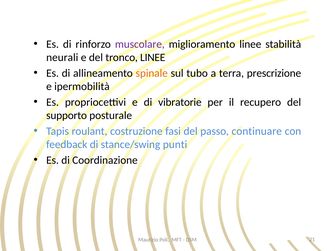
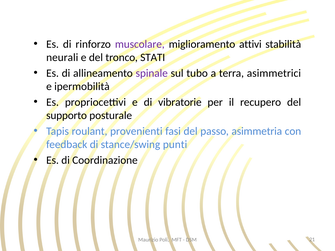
miglioramento linee: linee -> attivi (250, 44)
tronco LINEE: LINEE -> STATI (153, 58)
spinale colour: orange -> purple (152, 73)
prescrizione: prescrizione -> asimmetrici (274, 73)
costruzione: costruzione -> provenienti (136, 131)
continuare: continuare -> asimmetria (257, 131)
